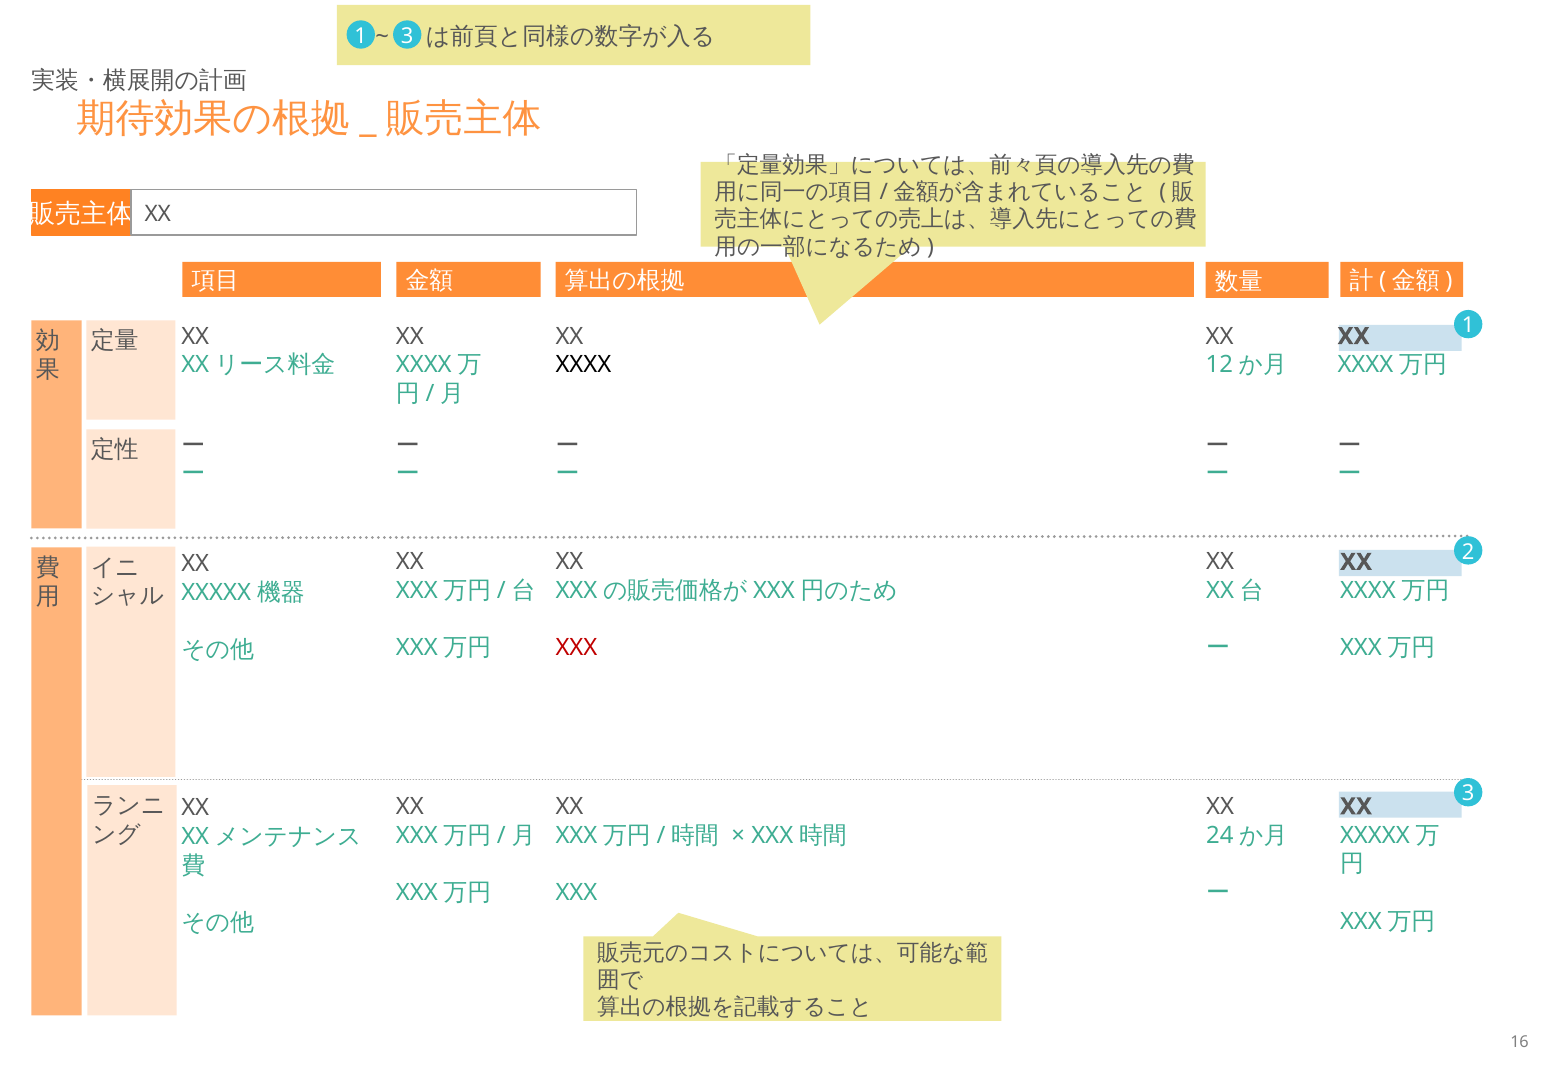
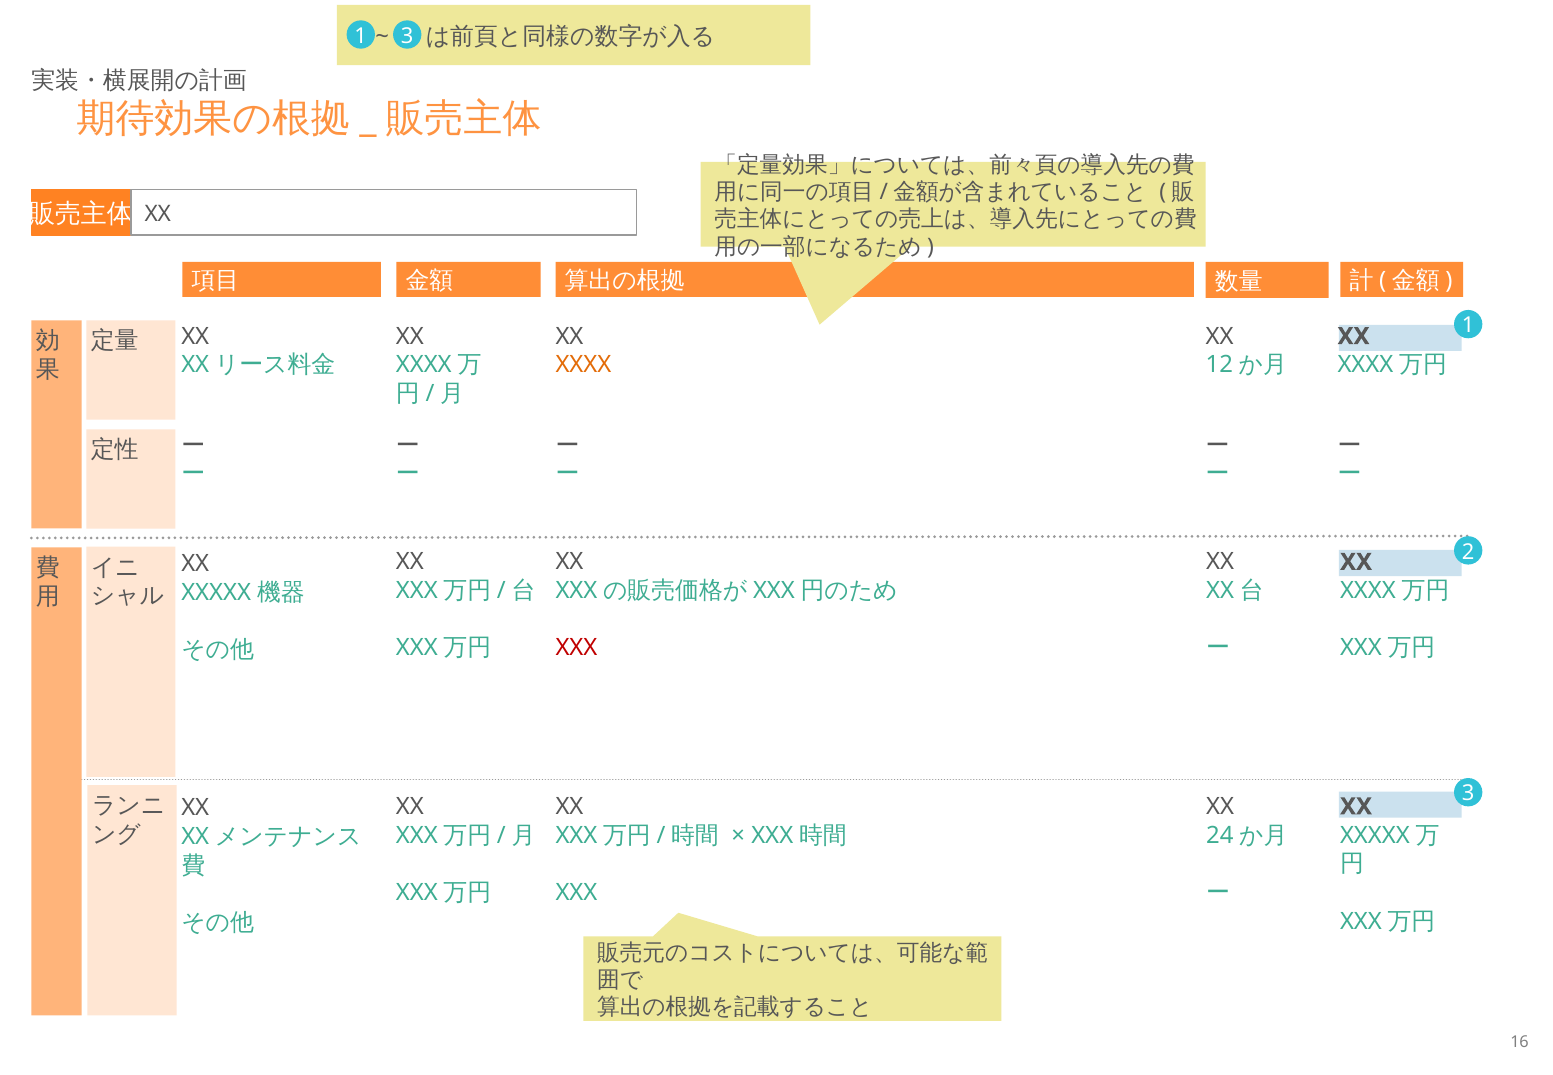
XXXX colour: black -> orange (583, 365)
